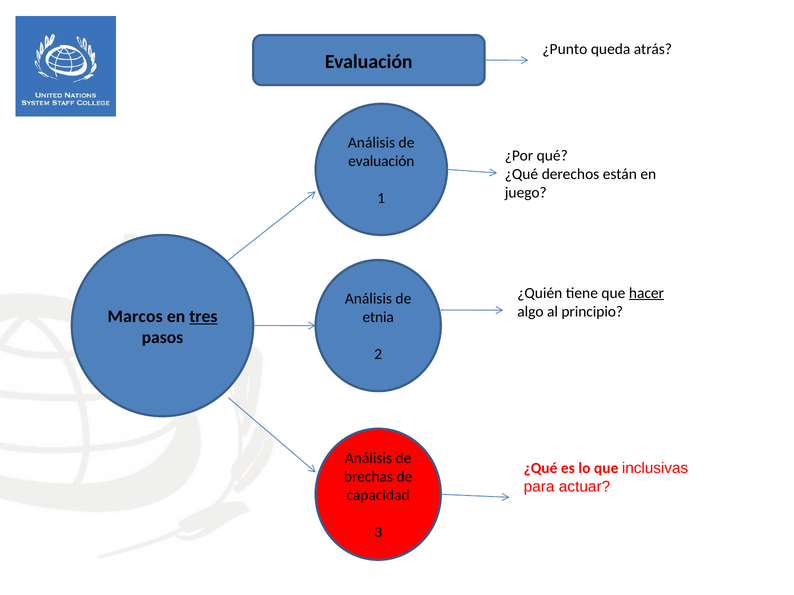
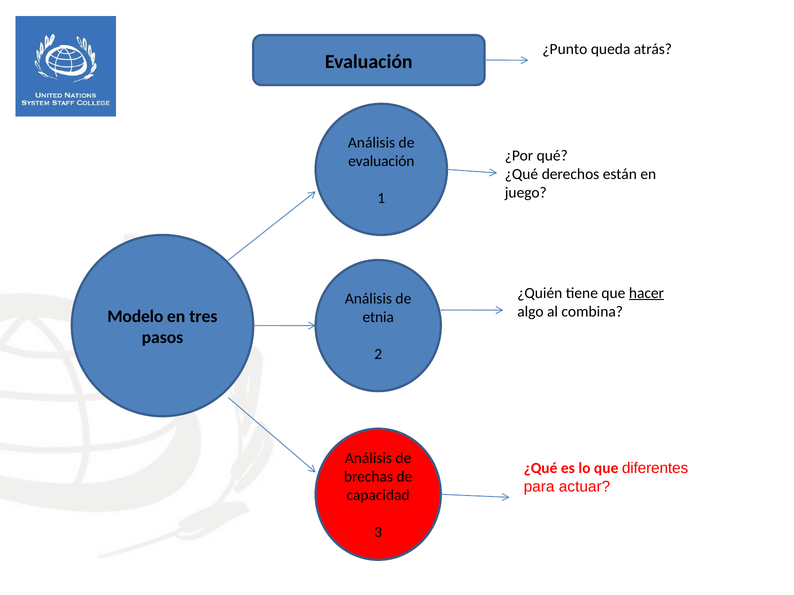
principio: principio -> combina (592, 312)
Marcos: Marcos -> Modelo (135, 317)
tres underline: present -> none (203, 317)
inclusivas: inclusivas -> diferentes (655, 468)
